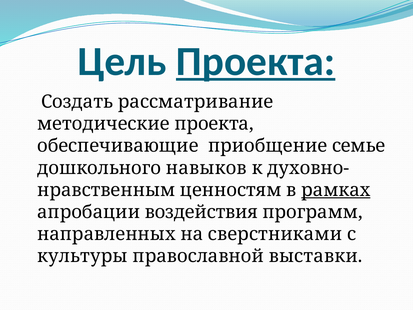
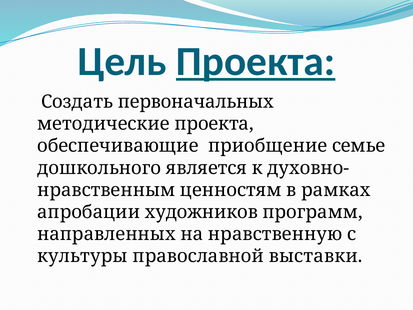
рассматривание: рассматривание -> первоначальных (196, 102)
навыков: навыков -> является (206, 168)
рамках underline: present -> none (336, 190)
воздействия: воздействия -> художников (201, 212)
сверстниками: сверстниками -> нравственную (275, 234)
